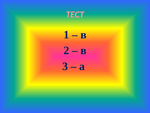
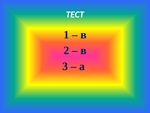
ТЕСТ colour: pink -> white (75, 15)
